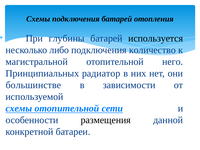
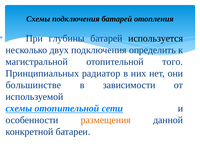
либо: либо -> двух (59, 50)
количество: количество -> определить (152, 50)
него: него -> того (173, 62)
размещения colour: black -> orange (106, 120)
